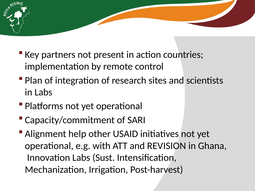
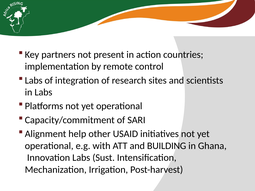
Plan: Plan -> Labs (34, 80)
REVISION: REVISION -> BUILDING (167, 146)
